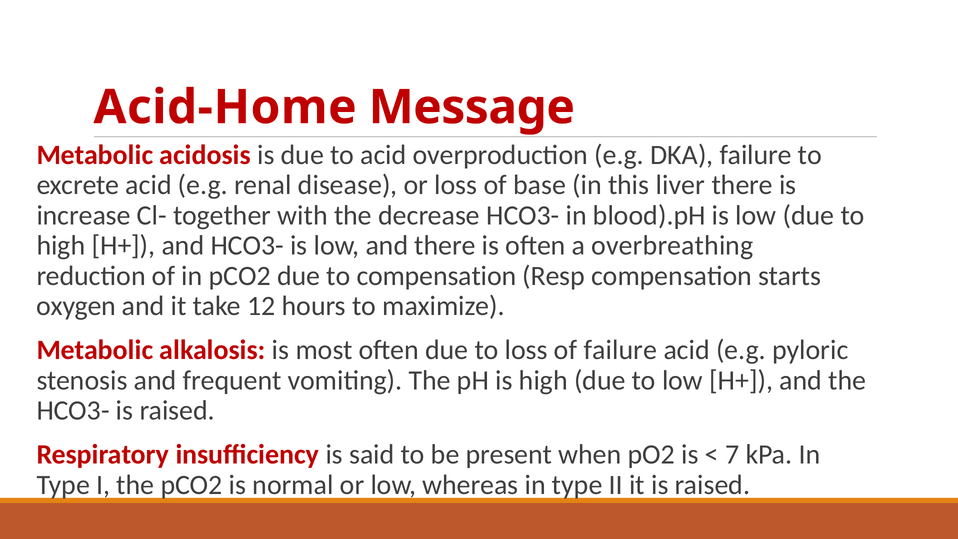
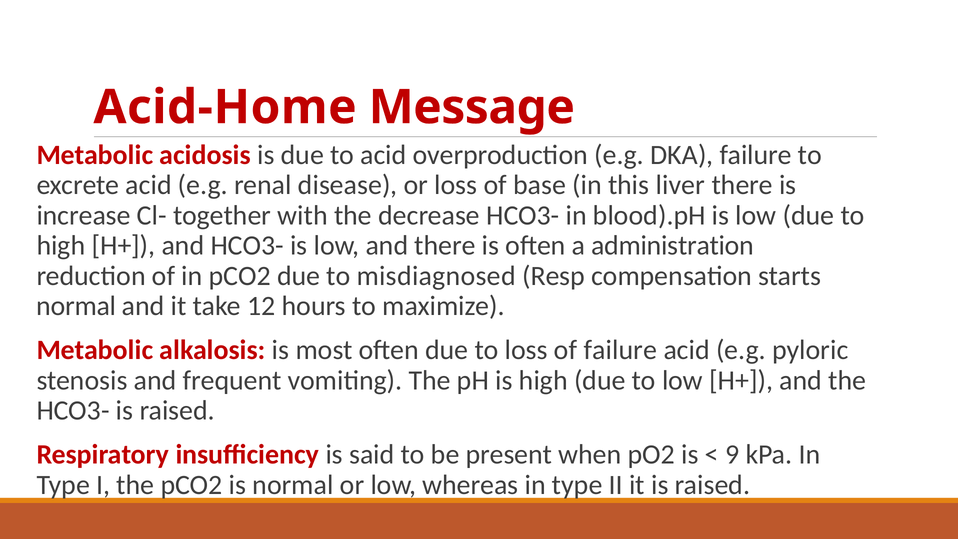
overbreathing: overbreathing -> administration (673, 246)
to compensation: compensation -> misdiagnosed (436, 276)
oxygen: oxygen -> normal (76, 306)
7: 7 -> 9 (732, 455)
